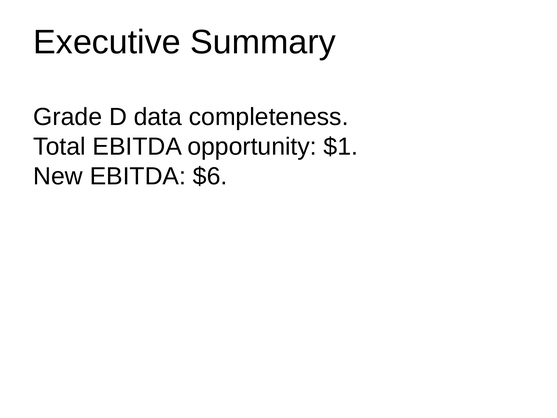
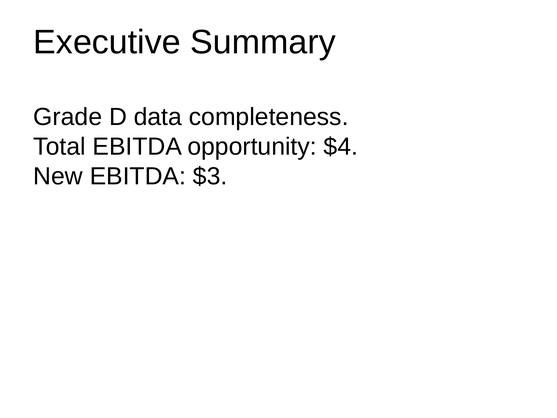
$1: $1 -> $4 (341, 147)
$6: $6 -> $3 (210, 176)
